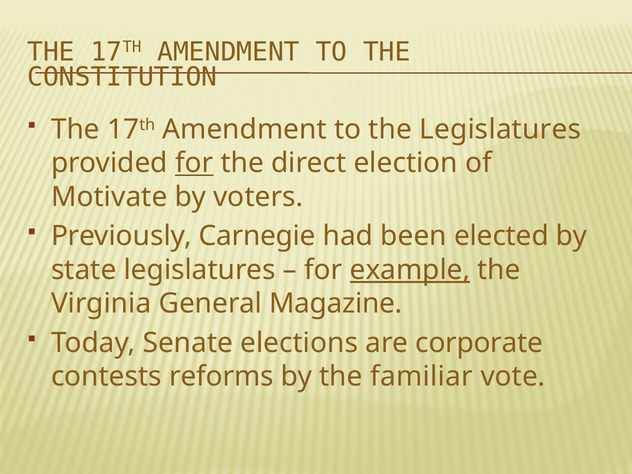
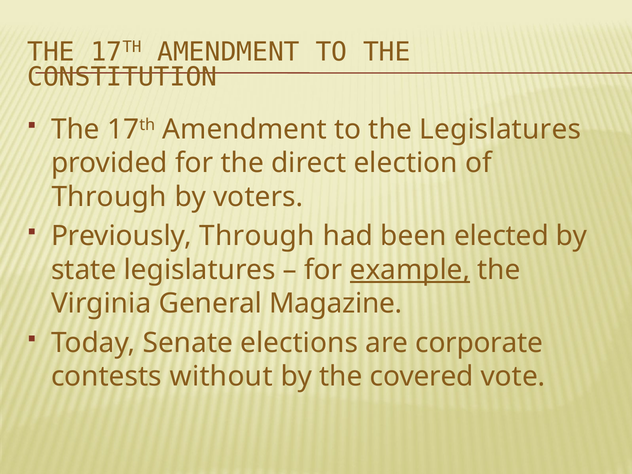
for underline: present -> none (194, 163)
Motivate: Motivate -> Through (109, 197)
Previously Carnegie: Carnegie -> Through (257, 236)
reforms: reforms -> without (221, 377)
familiar: familiar -> covered (422, 377)
